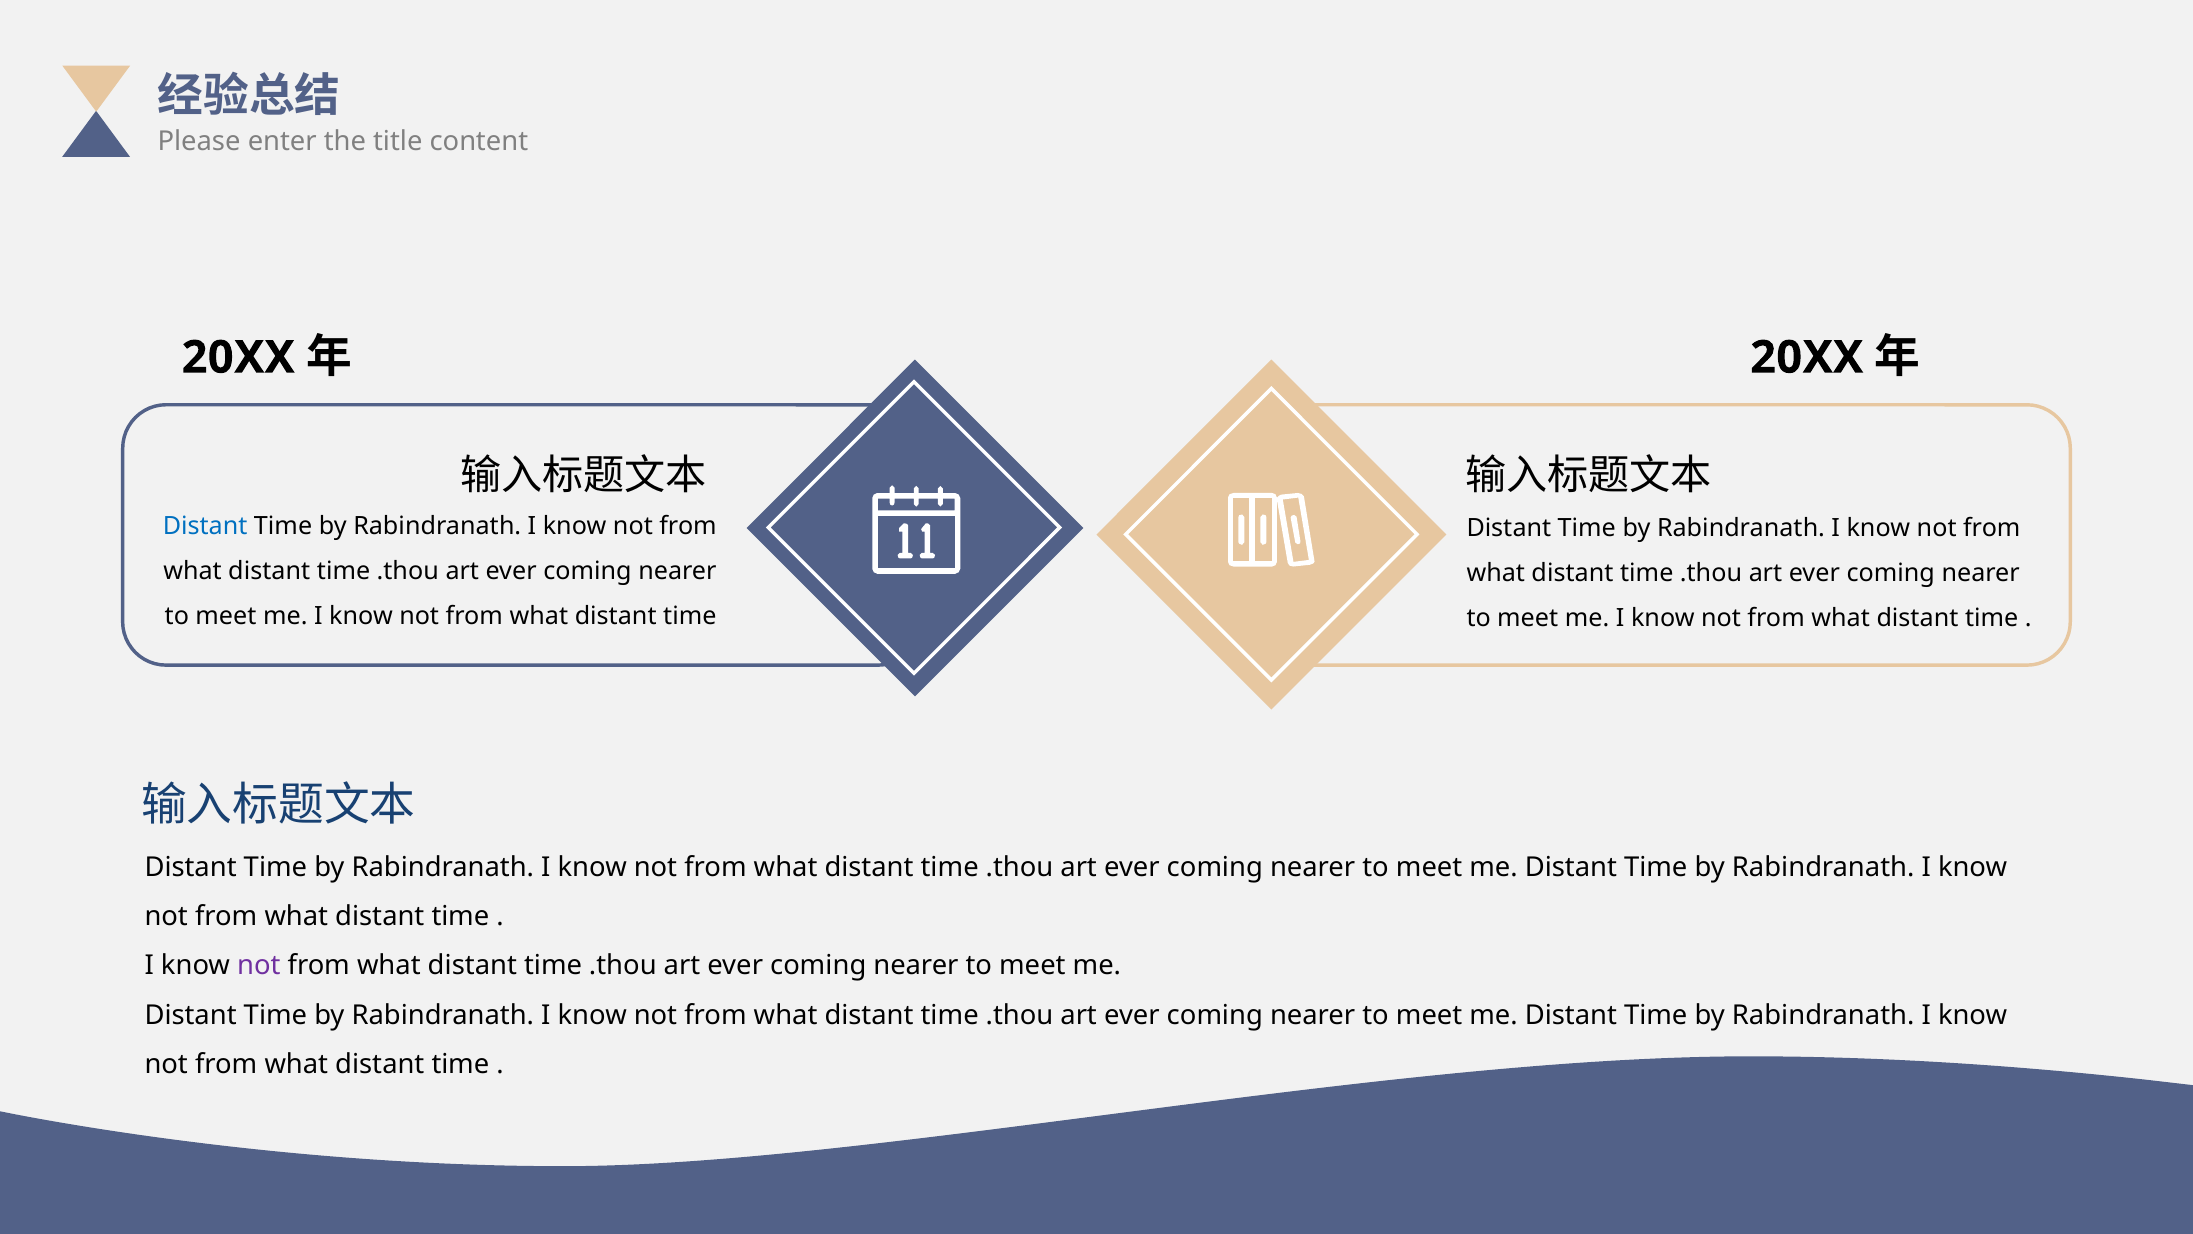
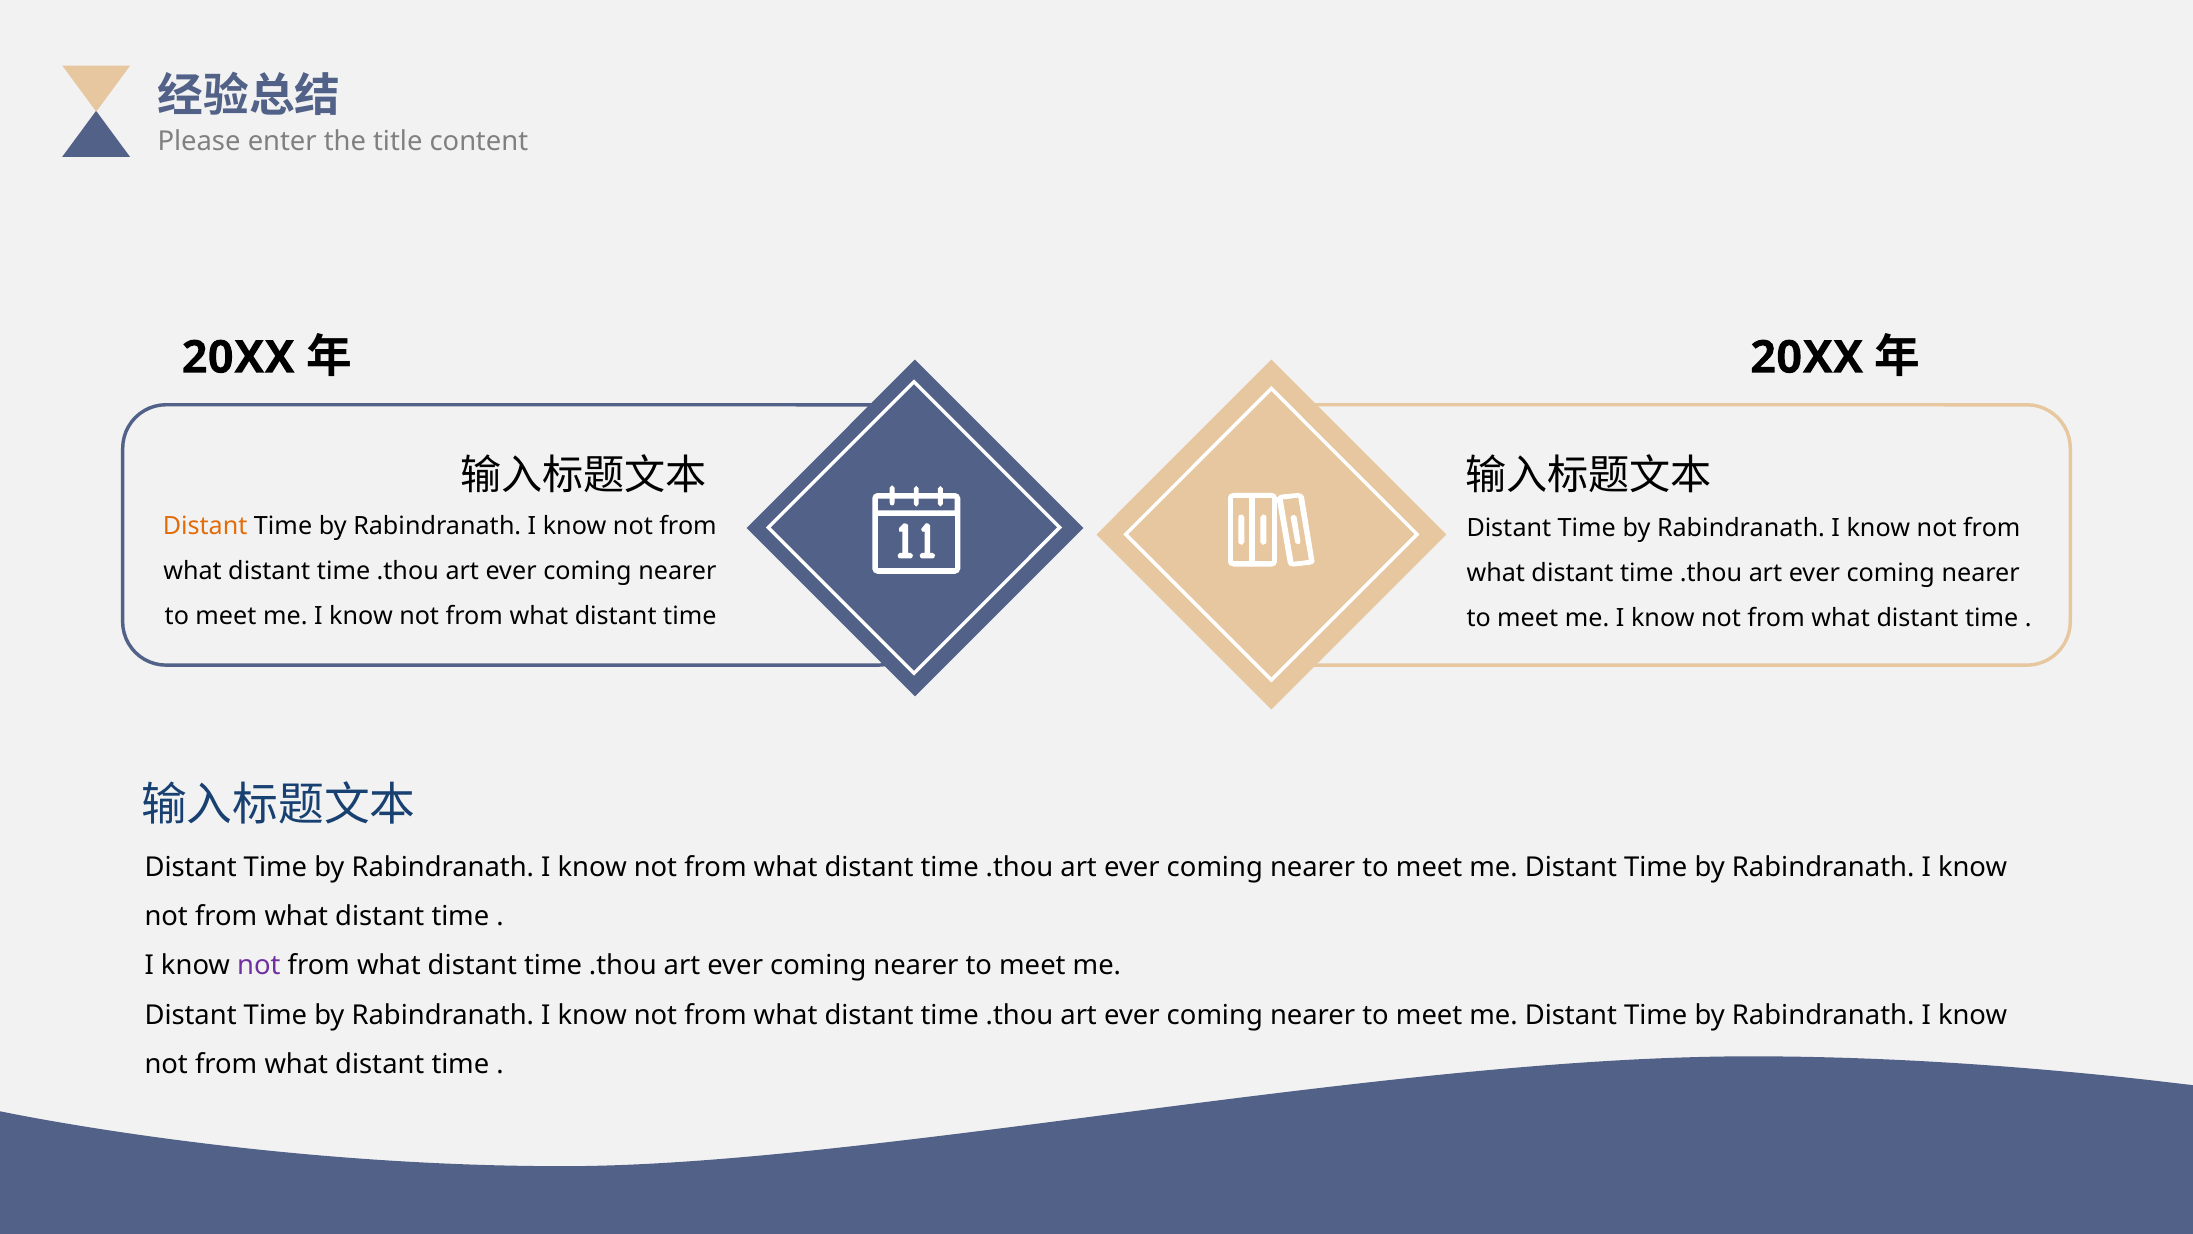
Distant colour: blue -> orange (205, 526)
